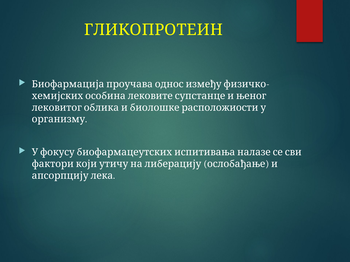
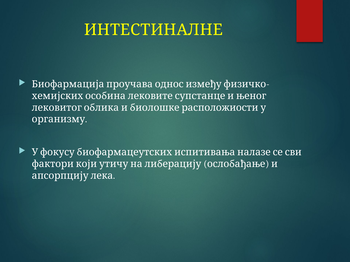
ГЛИКОПРОТЕИН: ГЛИКОПРОТЕИН -> ИНТЕСТИНАЛНЕ (153, 30)
